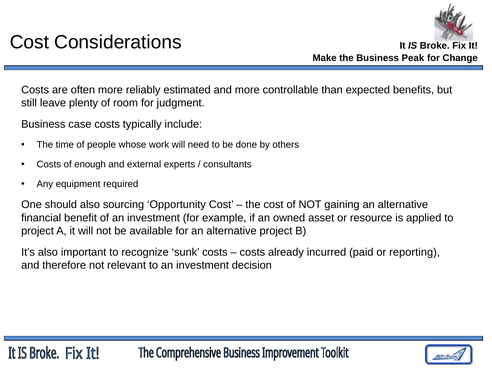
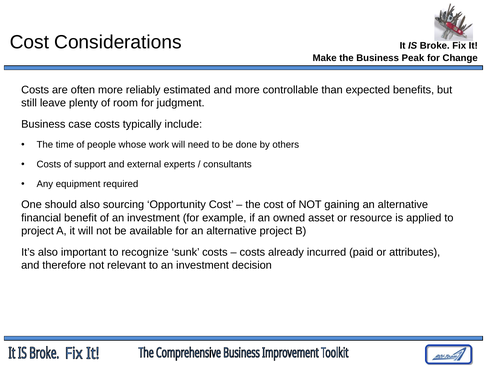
enough: enough -> support (90, 164)
reporting: reporting -> attributes (415, 252)
